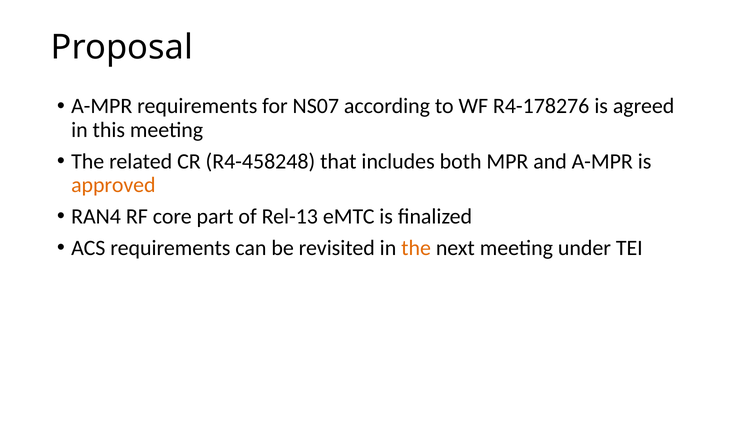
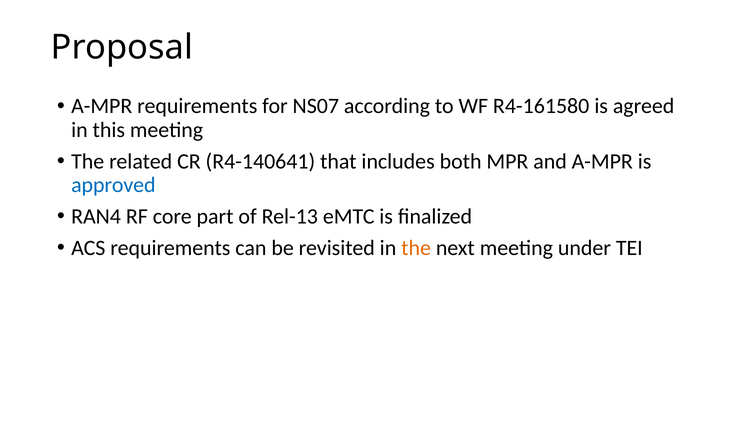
R4-178276: R4-178276 -> R4-161580 (541, 106)
R4-458248: R4-458248 -> R4-140641 (260, 161)
approved colour: orange -> blue (113, 185)
